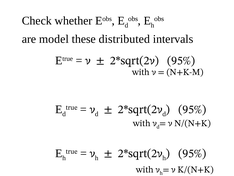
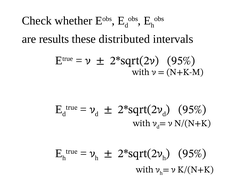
model: model -> results (54, 39)
